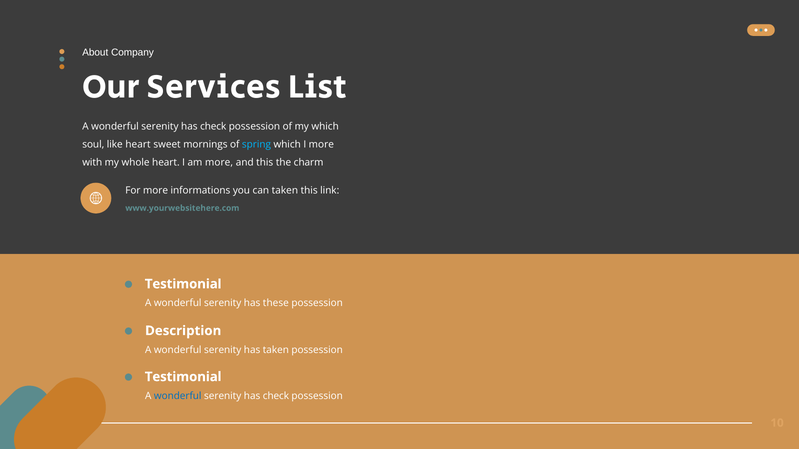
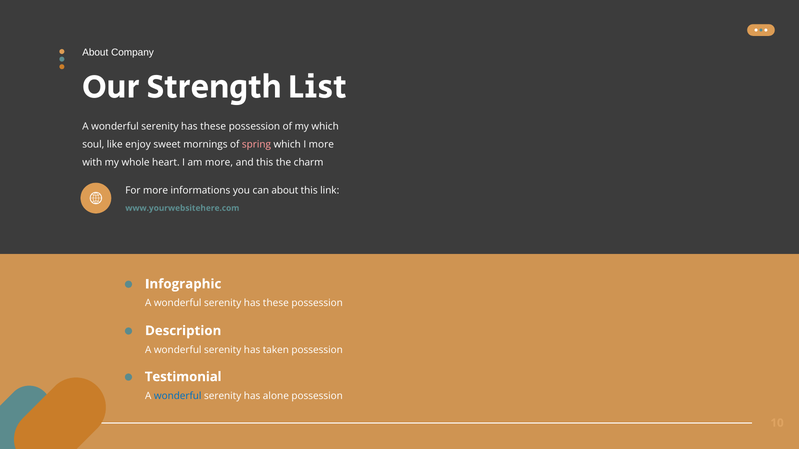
Services: Services -> Strength (214, 87)
check: check -> these (213, 127)
like heart: heart -> enjoy (138, 144)
spring colour: light blue -> pink (256, 144)
can taken: taken -> about (285, 191)
Testimonial: Testimonial -> Infographic (183, 284)
check: check -> alone (276, 396)
